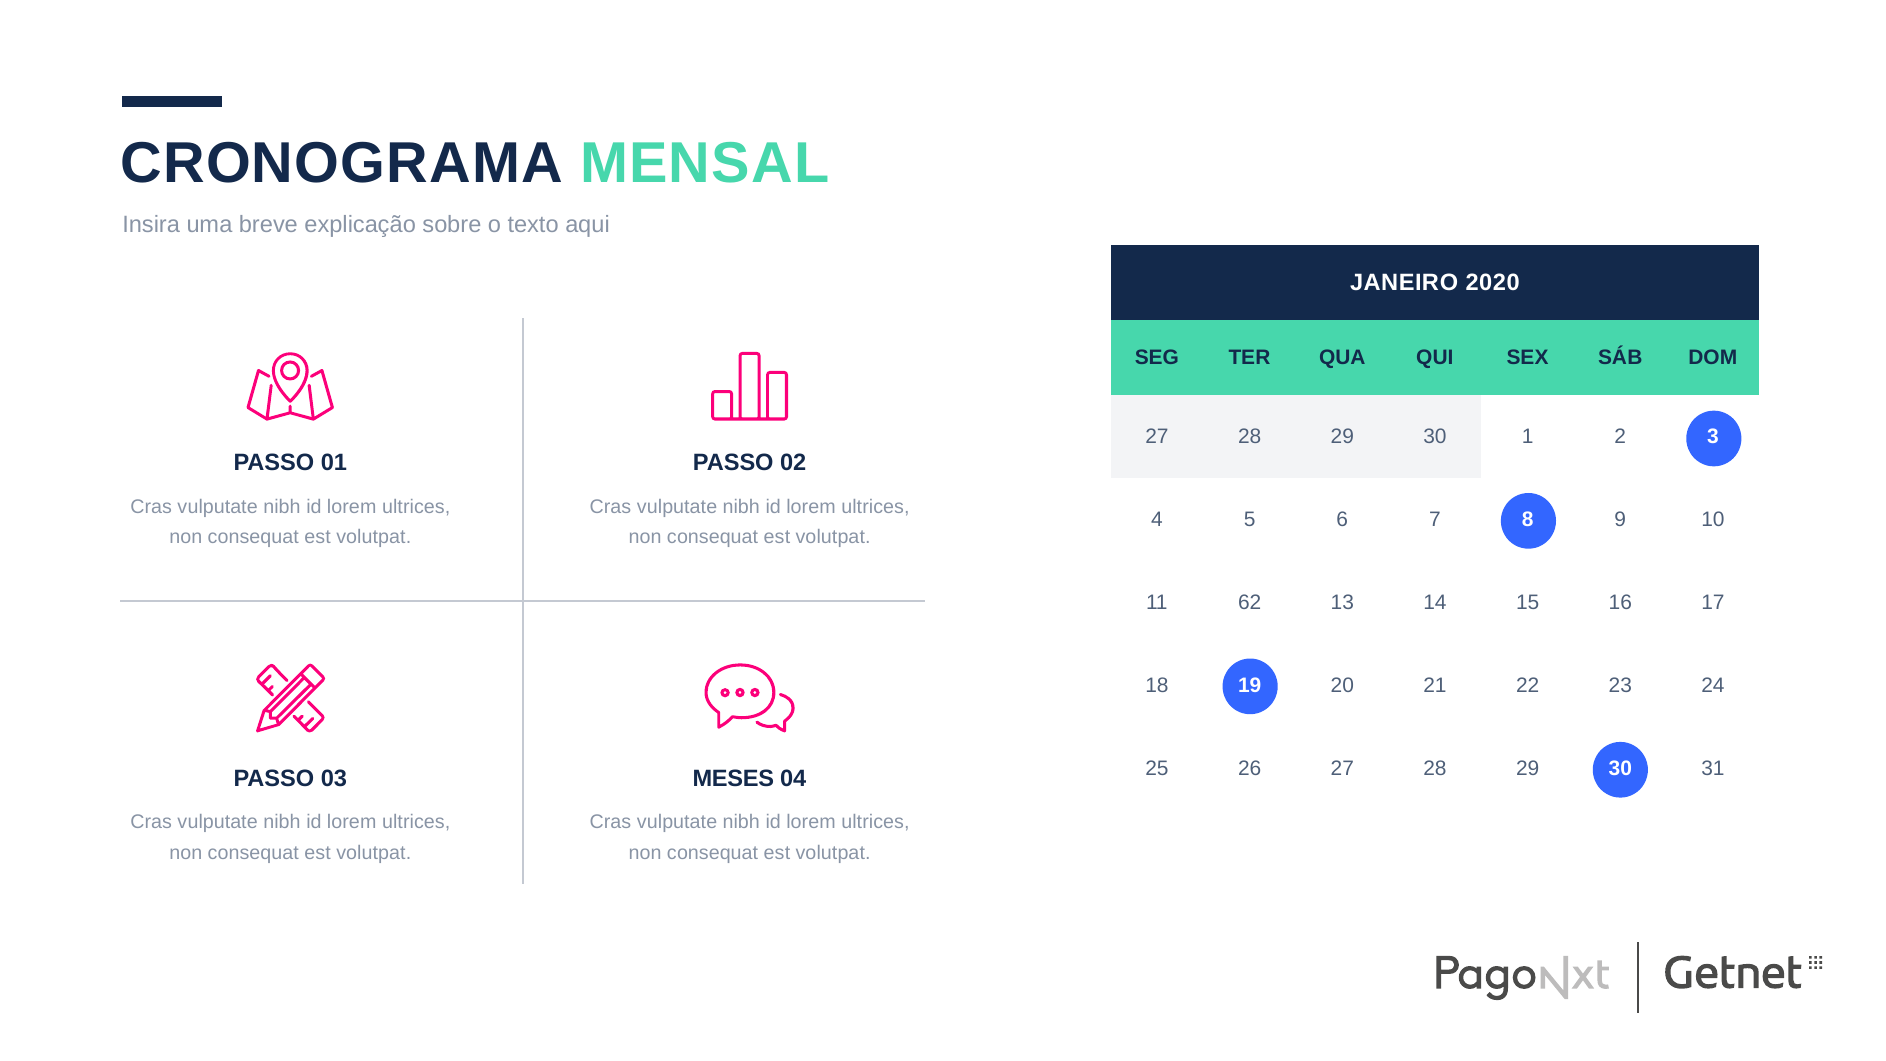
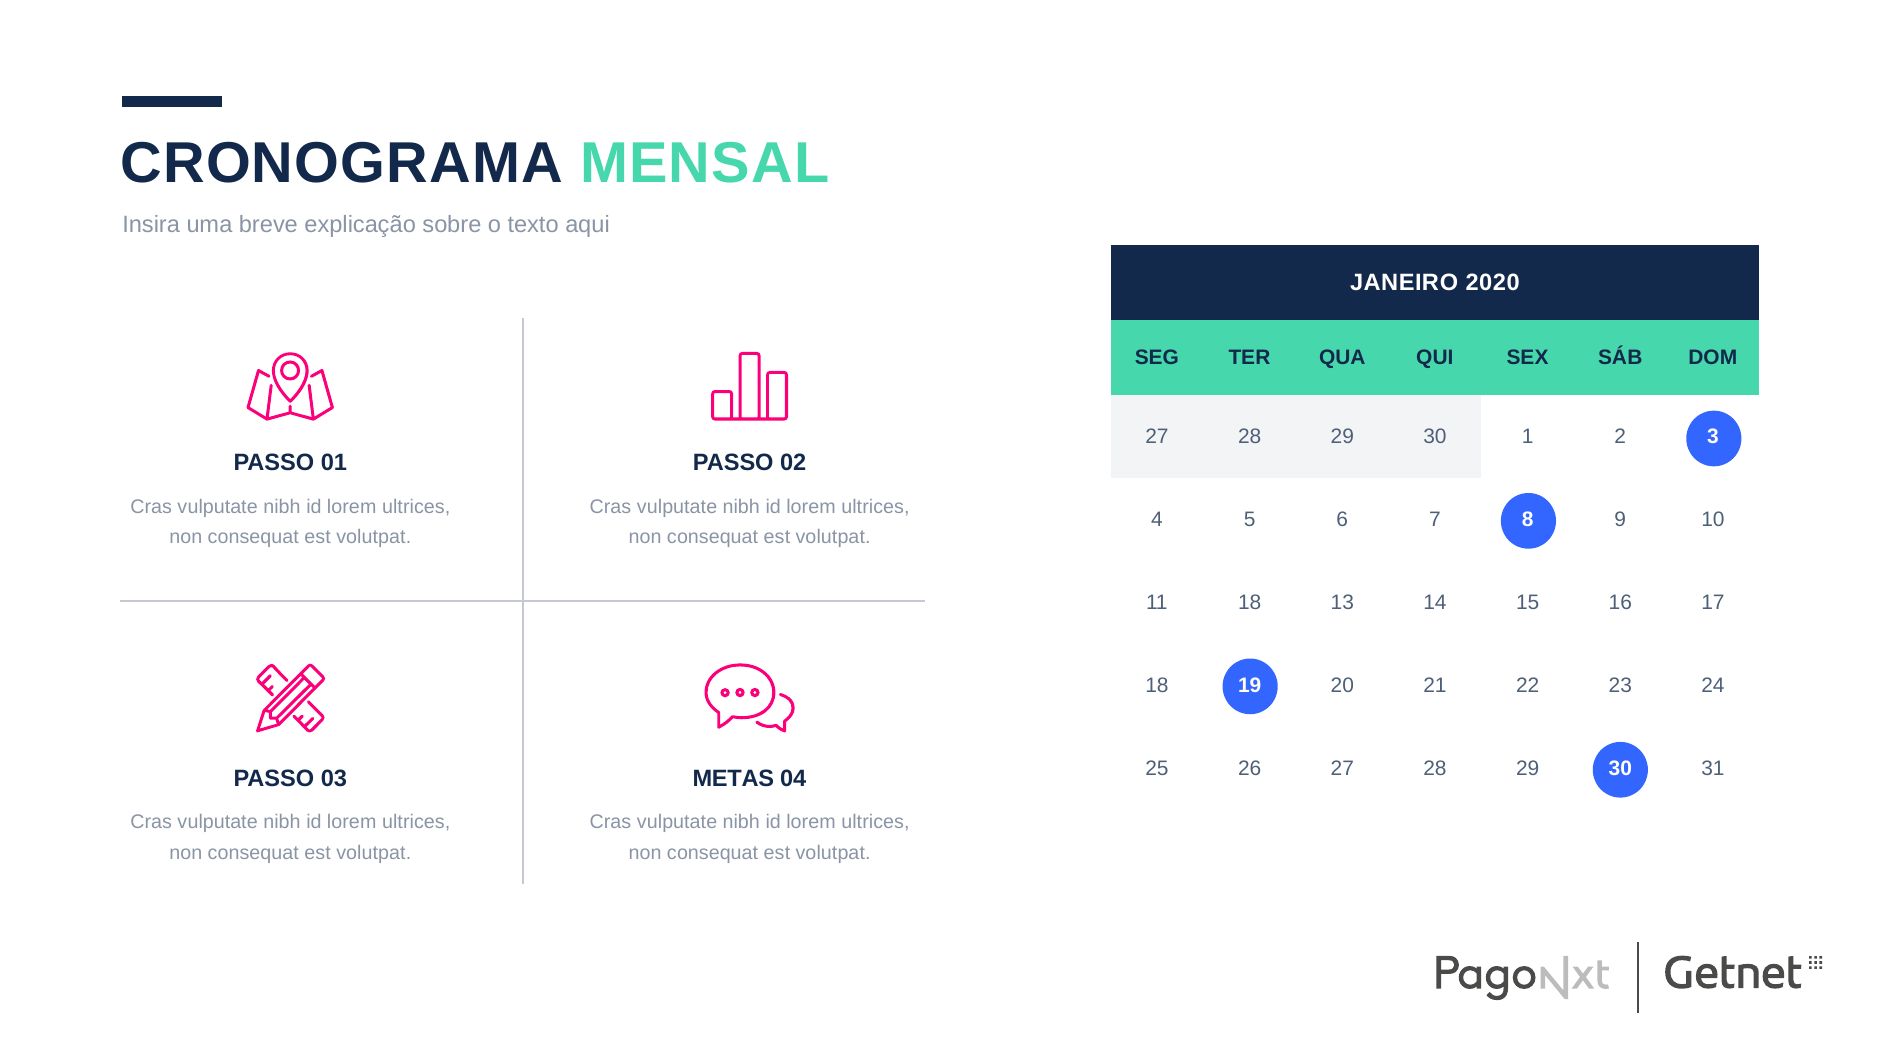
11 62: 62 -> 18 (1250, 603)
MESES: MESES -> METAS (733, 778)
